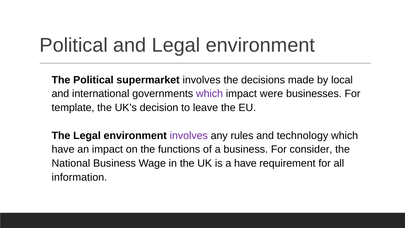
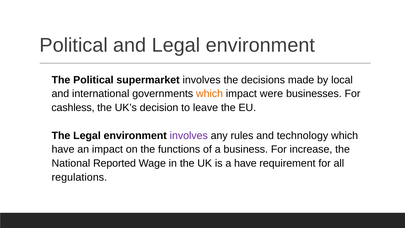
which colour: purple -> orange (210, 94)
template: template -> cashless (73, 108)
consider: consider -> increase (311, 149)
National Business: Business -> Reported (115, 163)
information: information -> regulations (79, 177)
